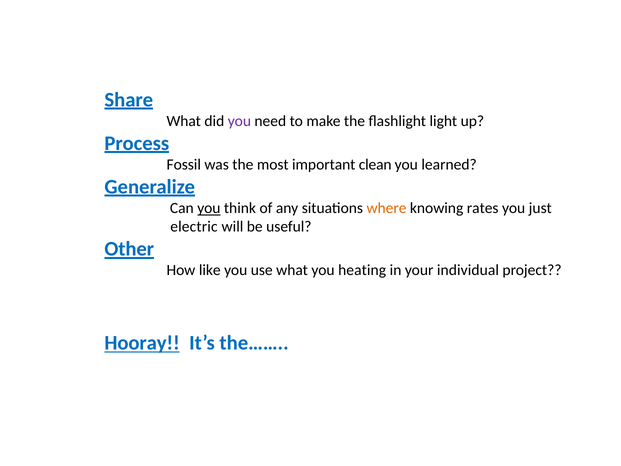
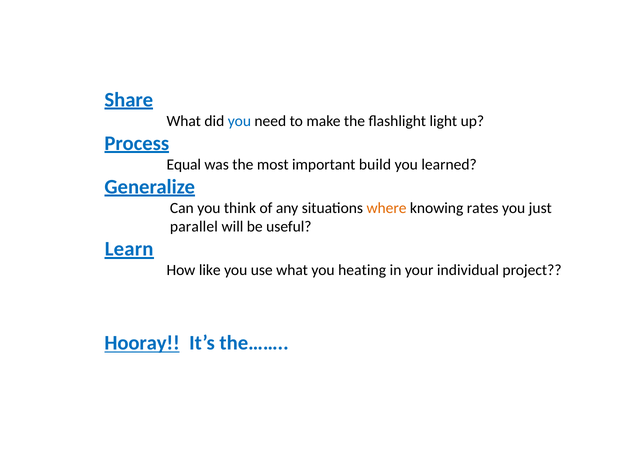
you colour: purple -> blue (239, 121)
Fossil: Fossil -> Equal (184, 165)
clean: clean -> build (375, 165)
you underline: present -> none (209, 208)
electric: electric -> parallel (194, 227)
Other: Other -> Learn (129, 249)
